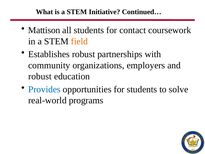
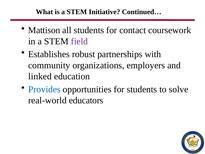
field colour: orange -> purple (79, 41)
robust: robust -> linked (40, 76)
programs: programs -> educators (86, 100)
